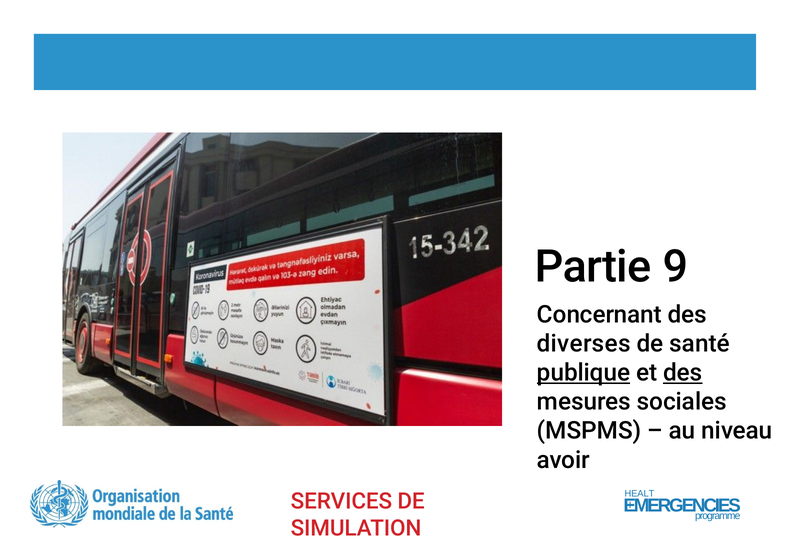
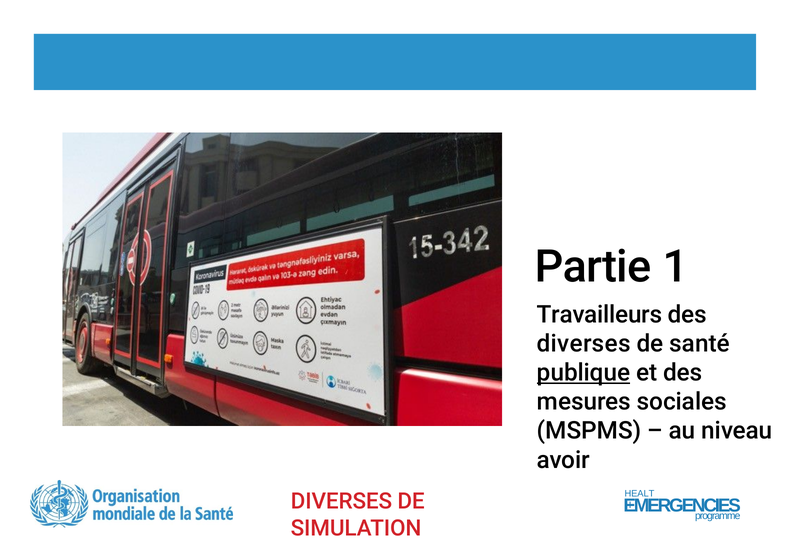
9: 9 -> 1 (675, 267)
Concernant: Concernant -> Travailleurs (600, 315)
des underline: present -> none (683, 373)
SERVICES: SERVICES -> DIVERSES (341, 502)
